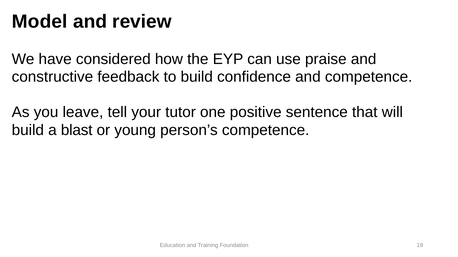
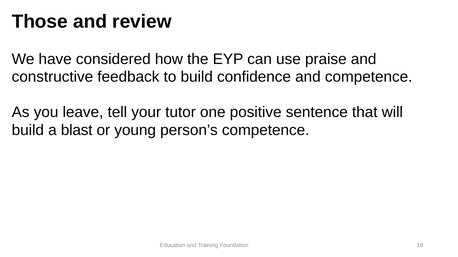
Model: Model -> Those (40, 22)
